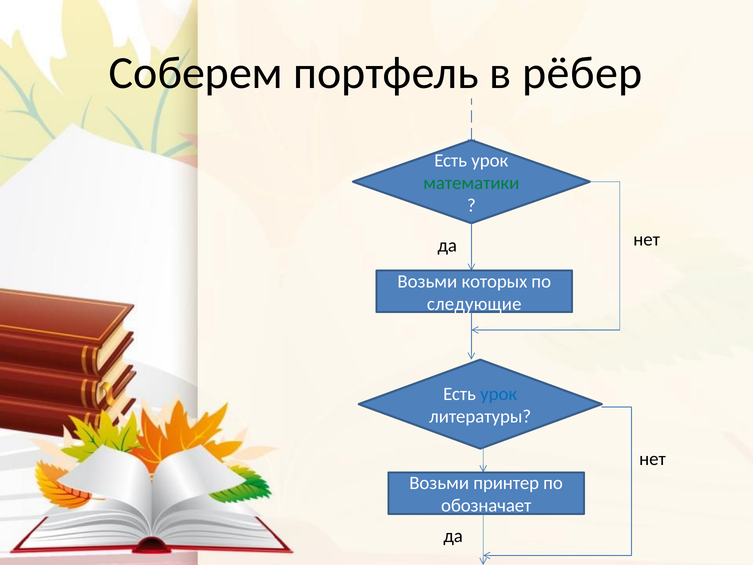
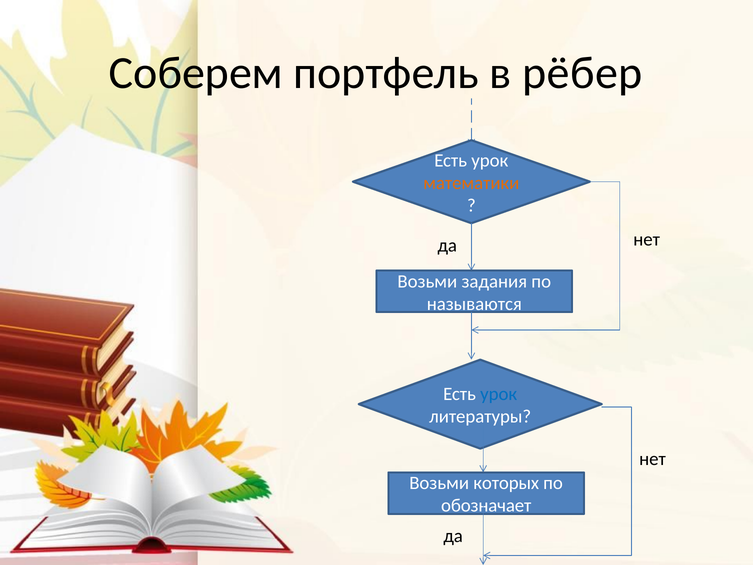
математики colour: green -> orange (471, 183)
которых: которых -> задания (494, 281)
следующие: следующие -> называются (474, 304)
принтер: принтер -> которых (506, 483)
